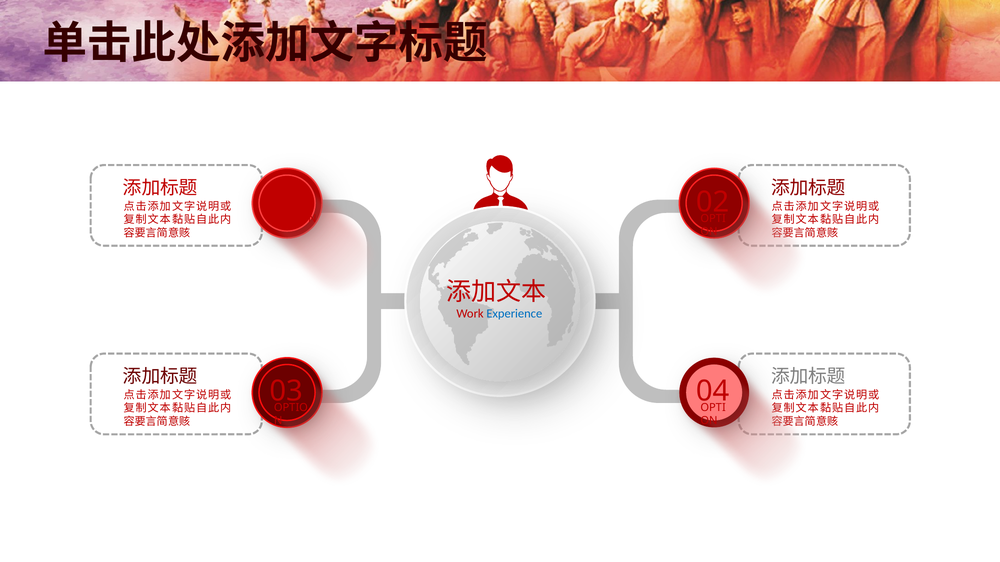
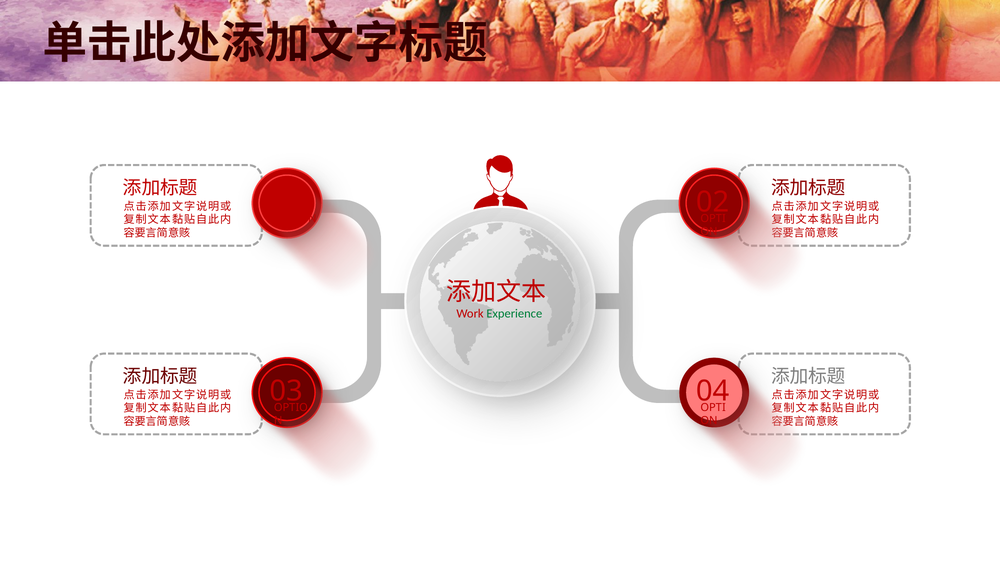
Experience colour: blue -> green (514, 314)
